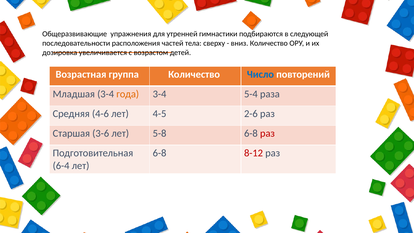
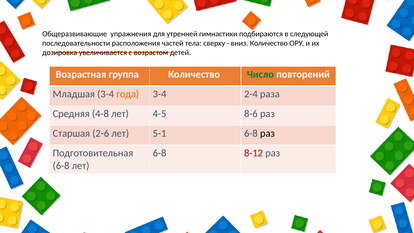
Число colour: blue -> green (260, 74)
5-4: 5-4 -> 2-4 (251, 94)
4-6: 4-6 -> 4-8 (100, 114)
2-6: 2-6 -> 8-6 (251, 114)
3-6: 3-6 -> 2-6 (101, 133)
5-8: 5-8 -> 5-1 (160, 133)
раз colour: red -> black (267, 133)
6-4: 6-4 -> 6-8 (61, 166)
